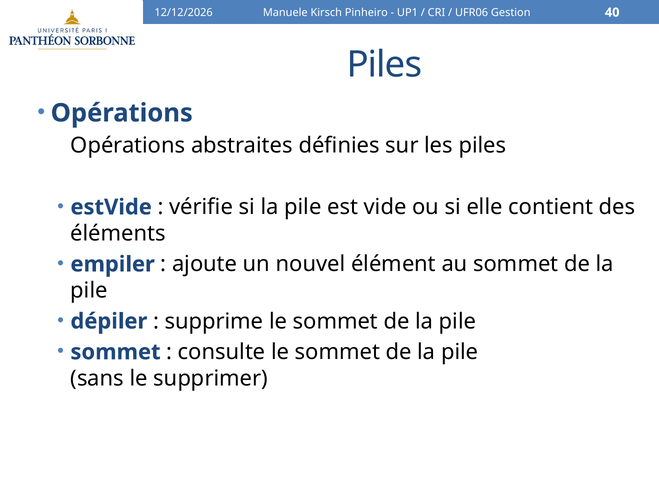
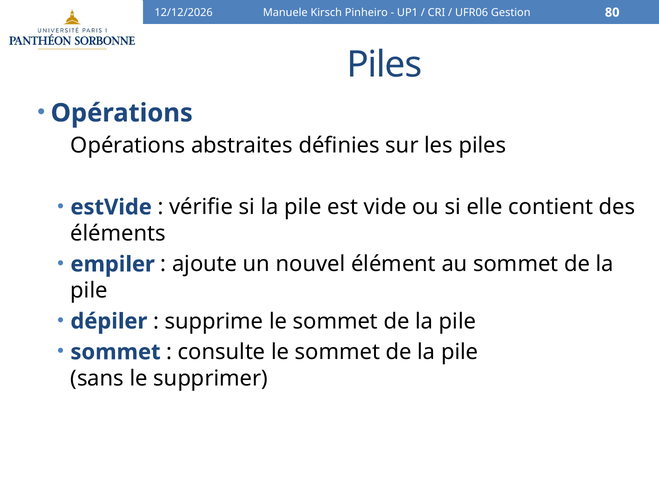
40: 40 -> 80 (612, 12)
